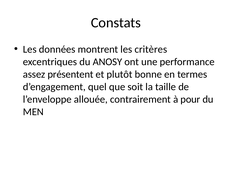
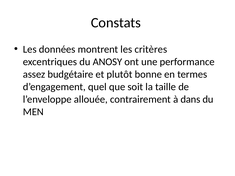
présentent: présentent -> budgétaire (70, 74)
pour: pour -> dans (190, 99)
